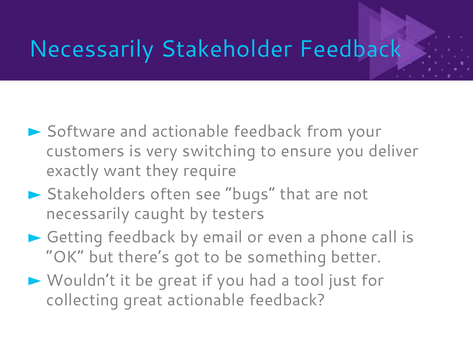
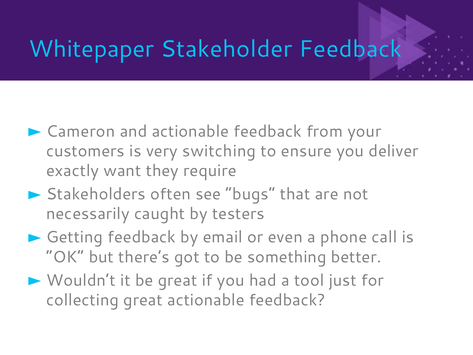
Necessarily: Necessarily -> Whitepaper (91, 49)
Software: Software -> Cameron (81, 131)
